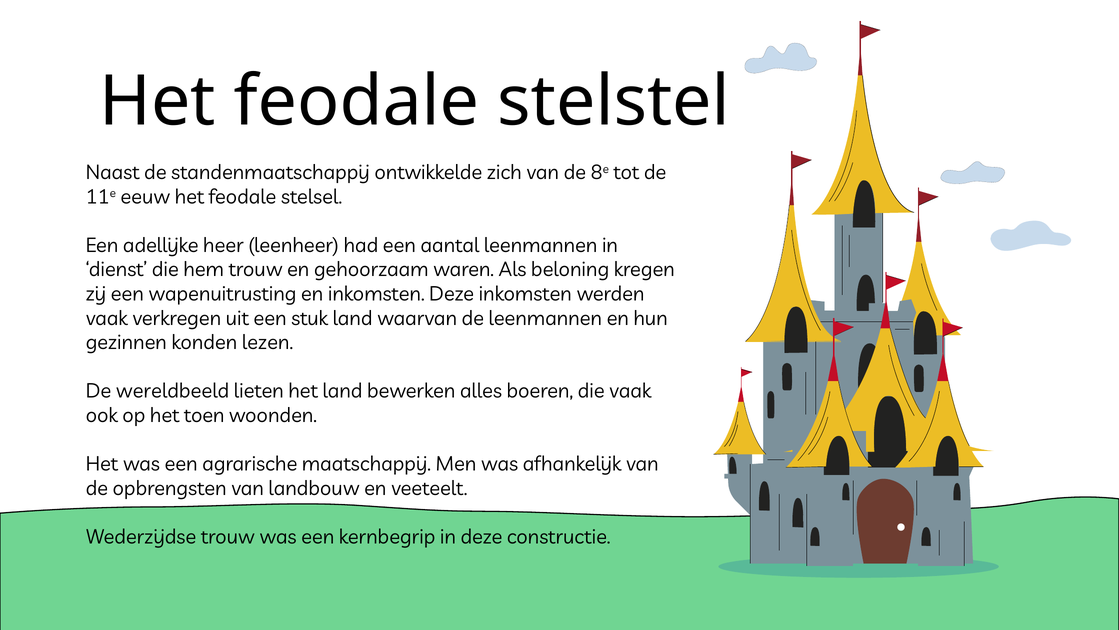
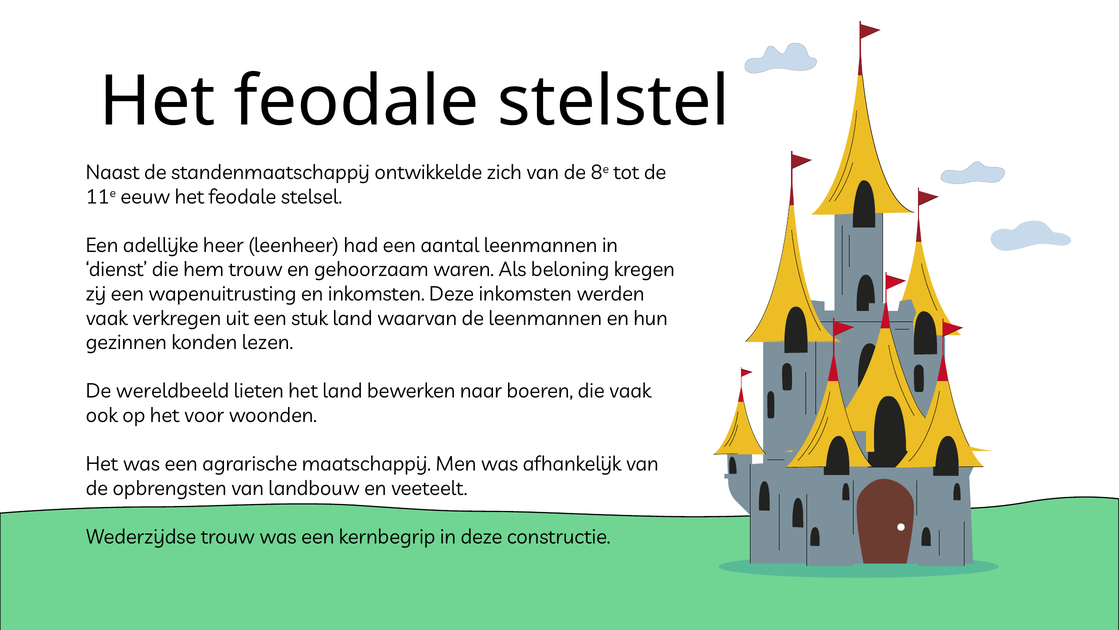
alles: alles -> naar (481, 391)
toen: toen -> voor (204, 415)
